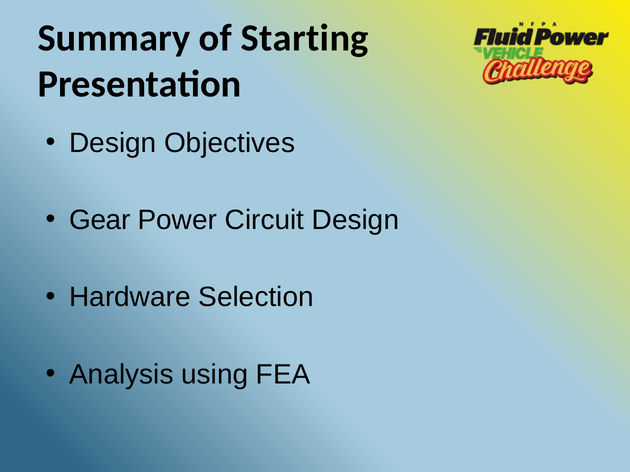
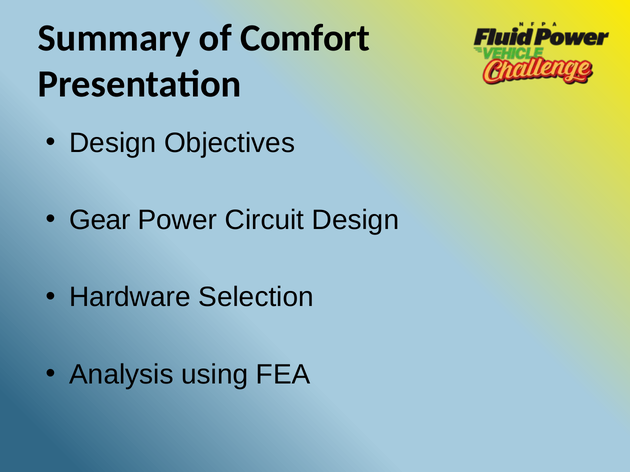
Starting: Starting -> Comfort (305, 38)
